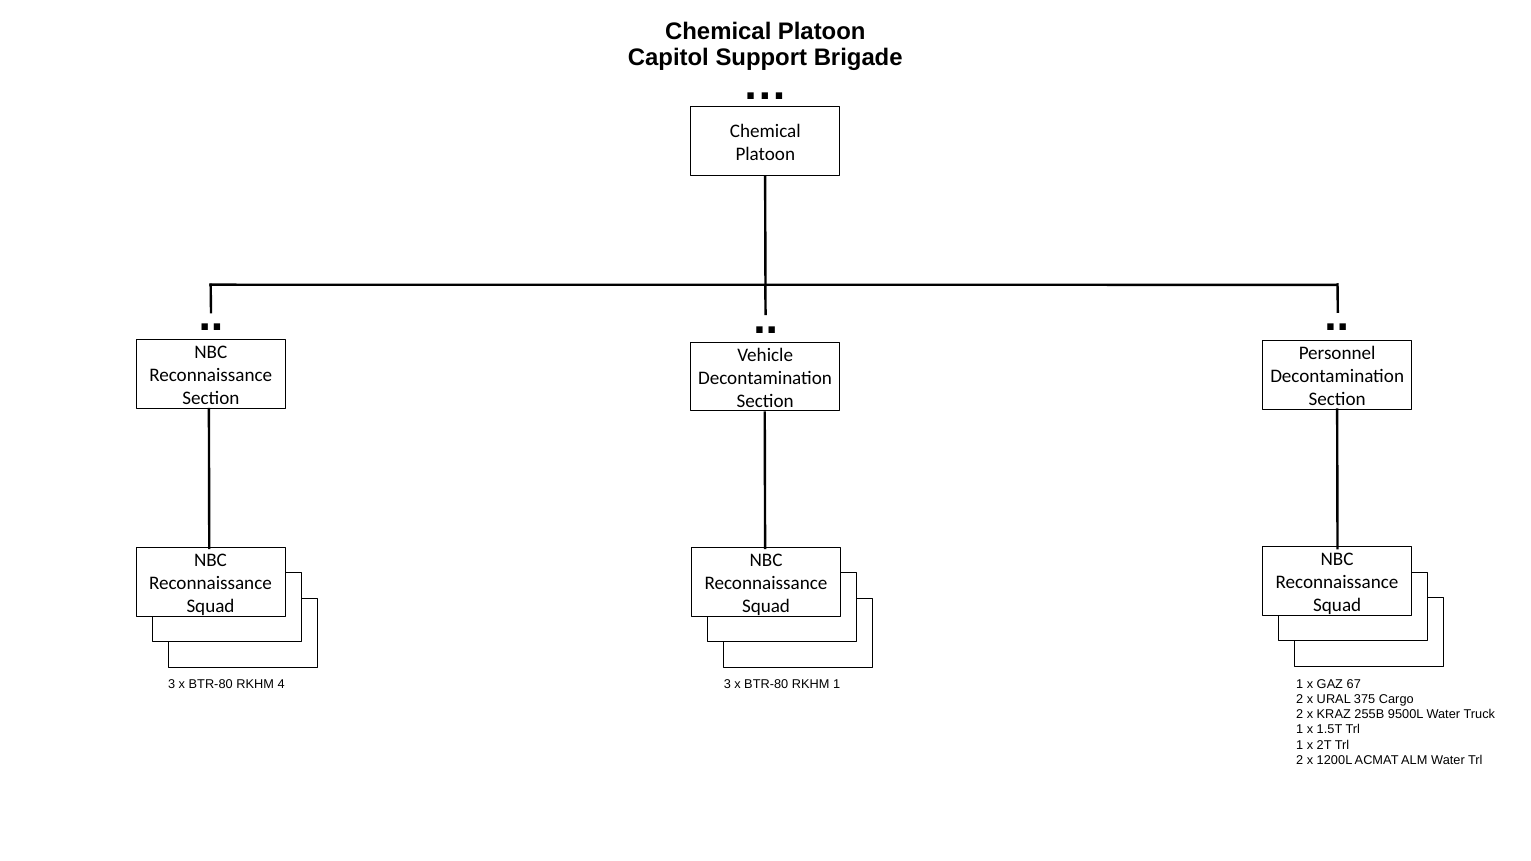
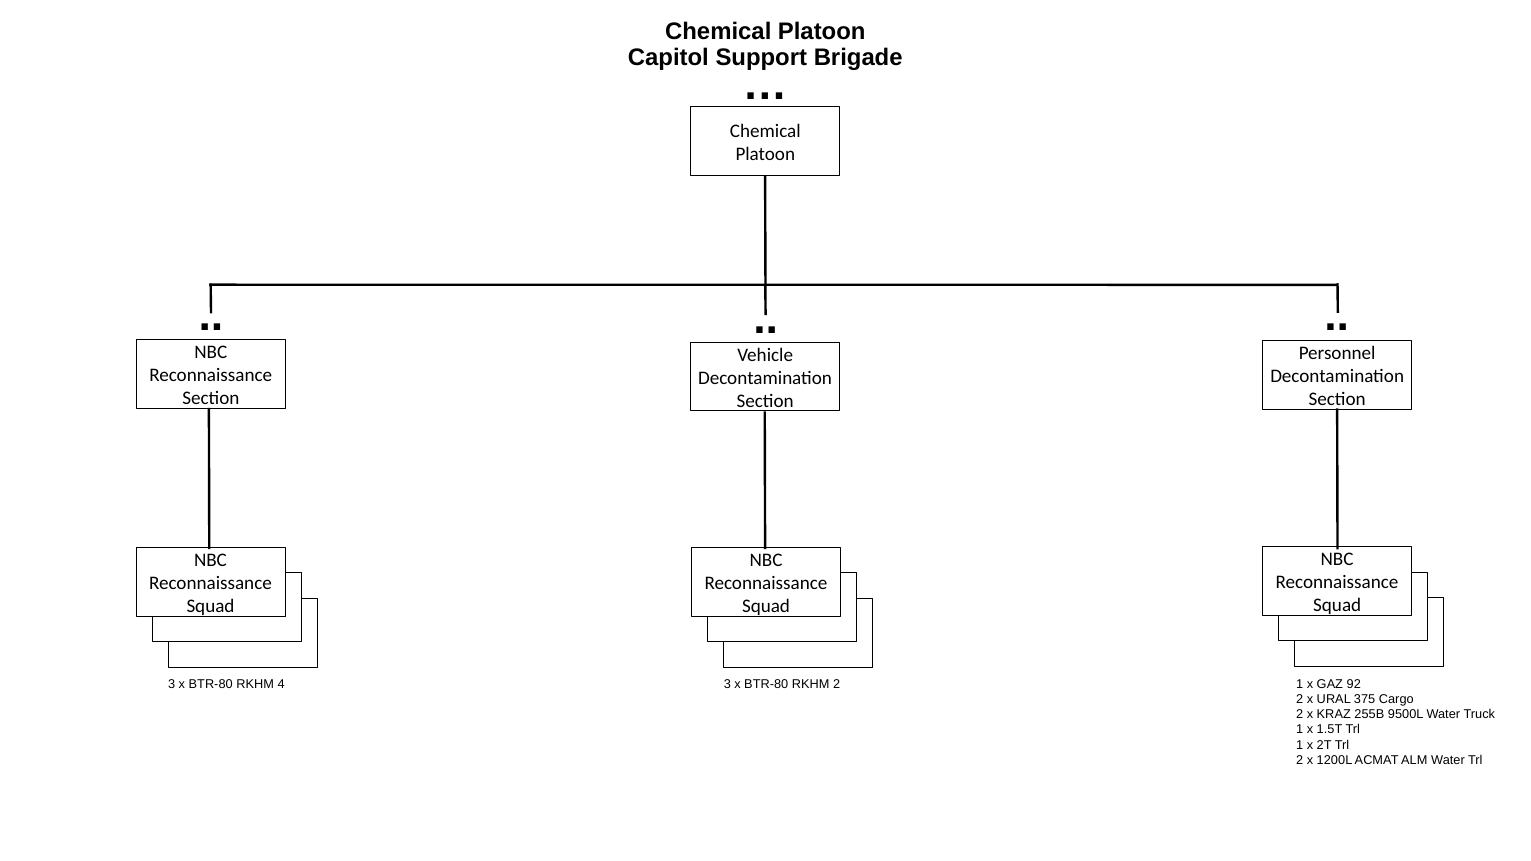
67: 67 -> 92 (1354, 684)
RKHM 1: 1 -> 2 (837, 685)
